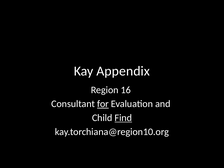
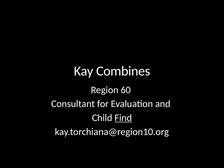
Appendix: Appendix -> Combines (123, 71)
16: 16 -> 60 (126, 90)
for underline: present -> none (103, 104)
